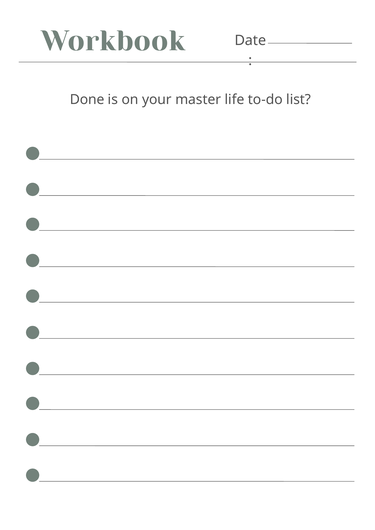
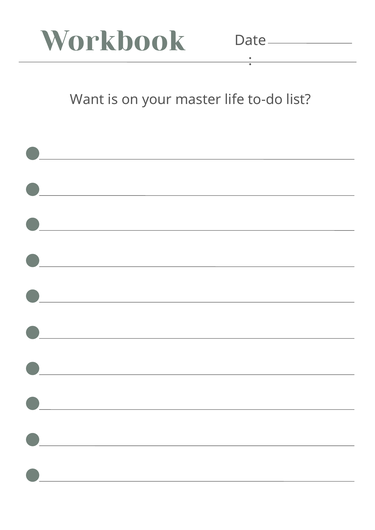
Done: Done -> Want (87, 100)
